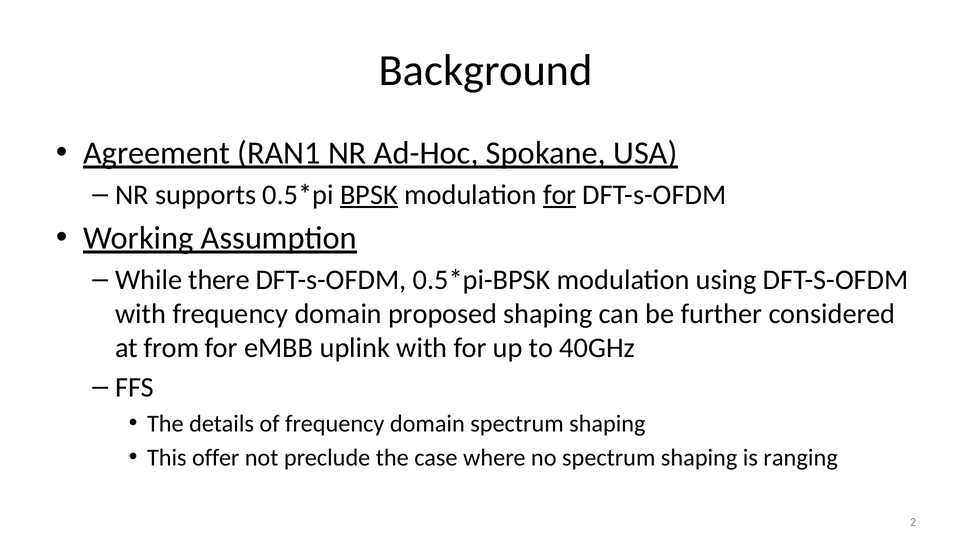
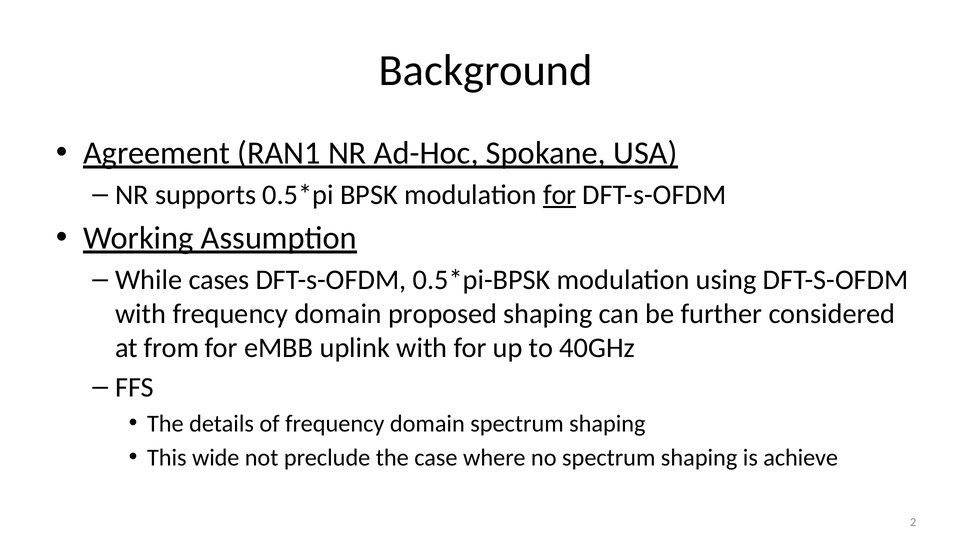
BPSK underline: present -> none (369, 195)
there: there -> cases (219, 280)
offer: offer -> wide (216, 458)
ranging: ranging -> achieve (801, 458)
